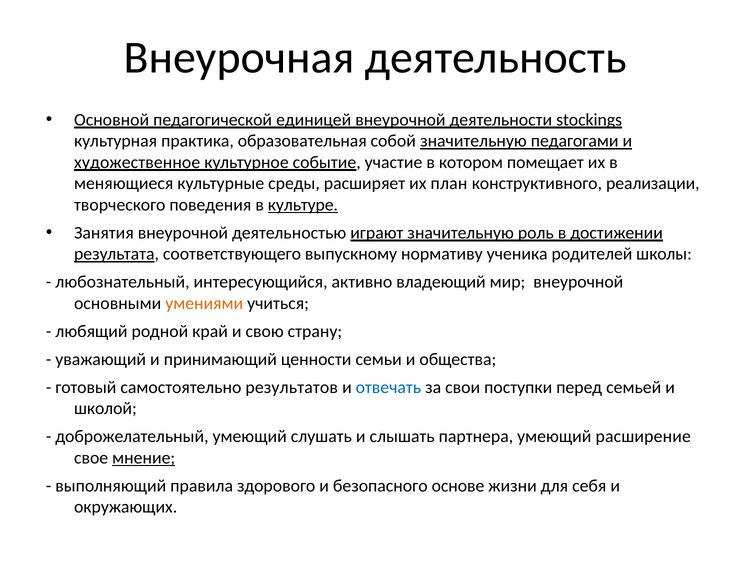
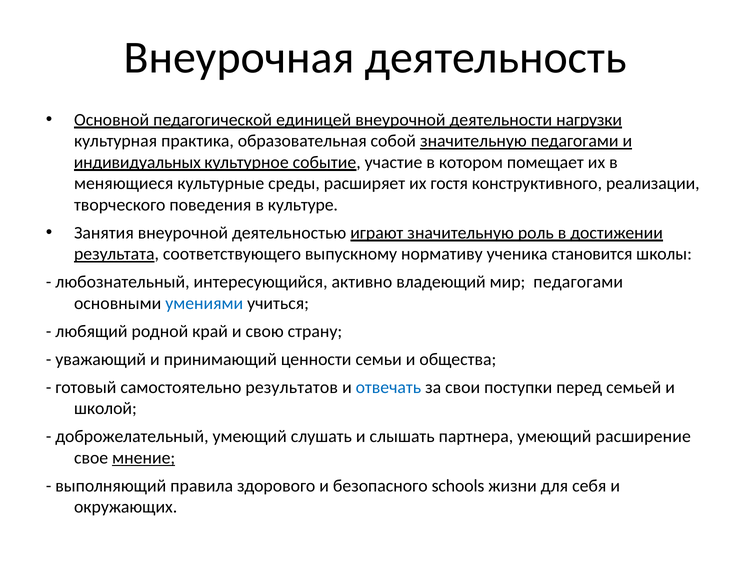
stockings: stockings -> нагрузки (589, 120)
художественное: художественное -> индивидуальных (137, 162)
план: план -> гостя (449, 184)
культуре underline: present -> none (303, 205)
родителей: родителей -> становится (592, 254)
мир внеурочной: внеурочной -> педагогами (578, 282)
умениями colour: orange -> blue (204, 304)
основе: основе -> schools (458, 486)
